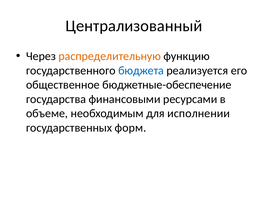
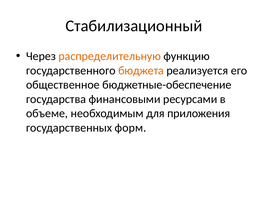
Централизованный: Централизованный -> Стабилизационный (134, 26)
бюджета colour: blue -> orange (141, 71)
исполнении: исполнении -> приложения (199, 113)
